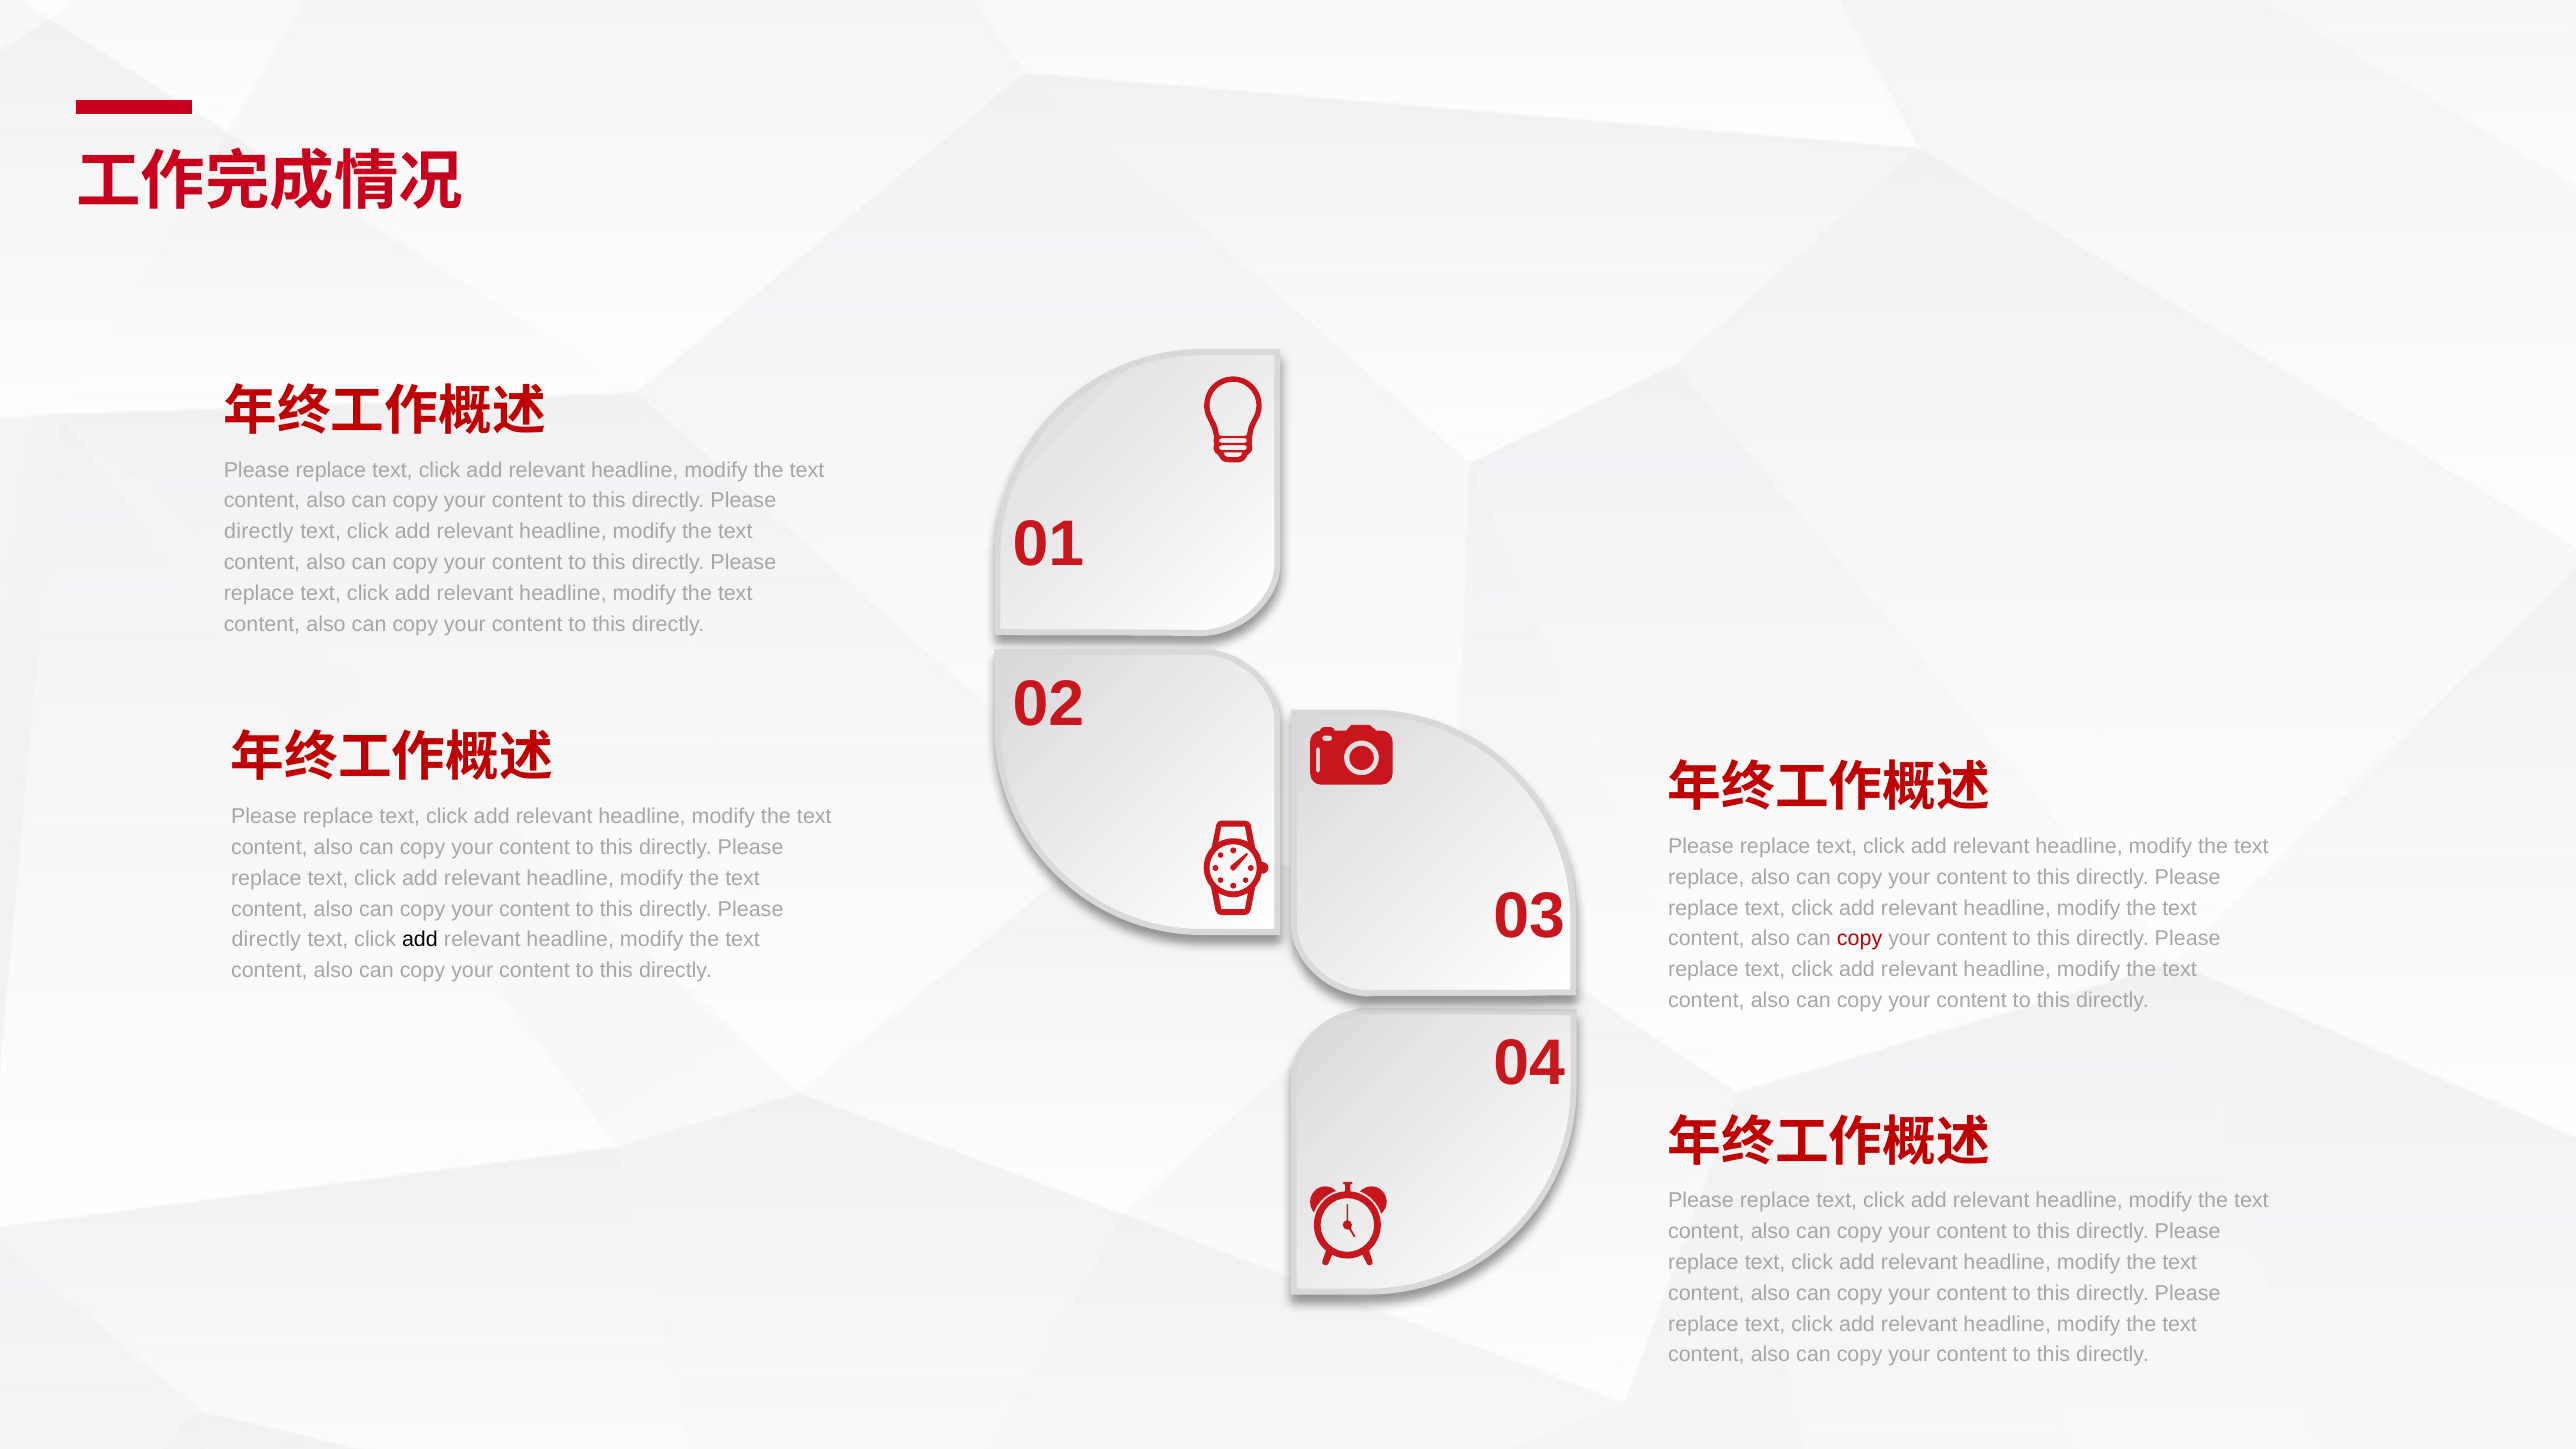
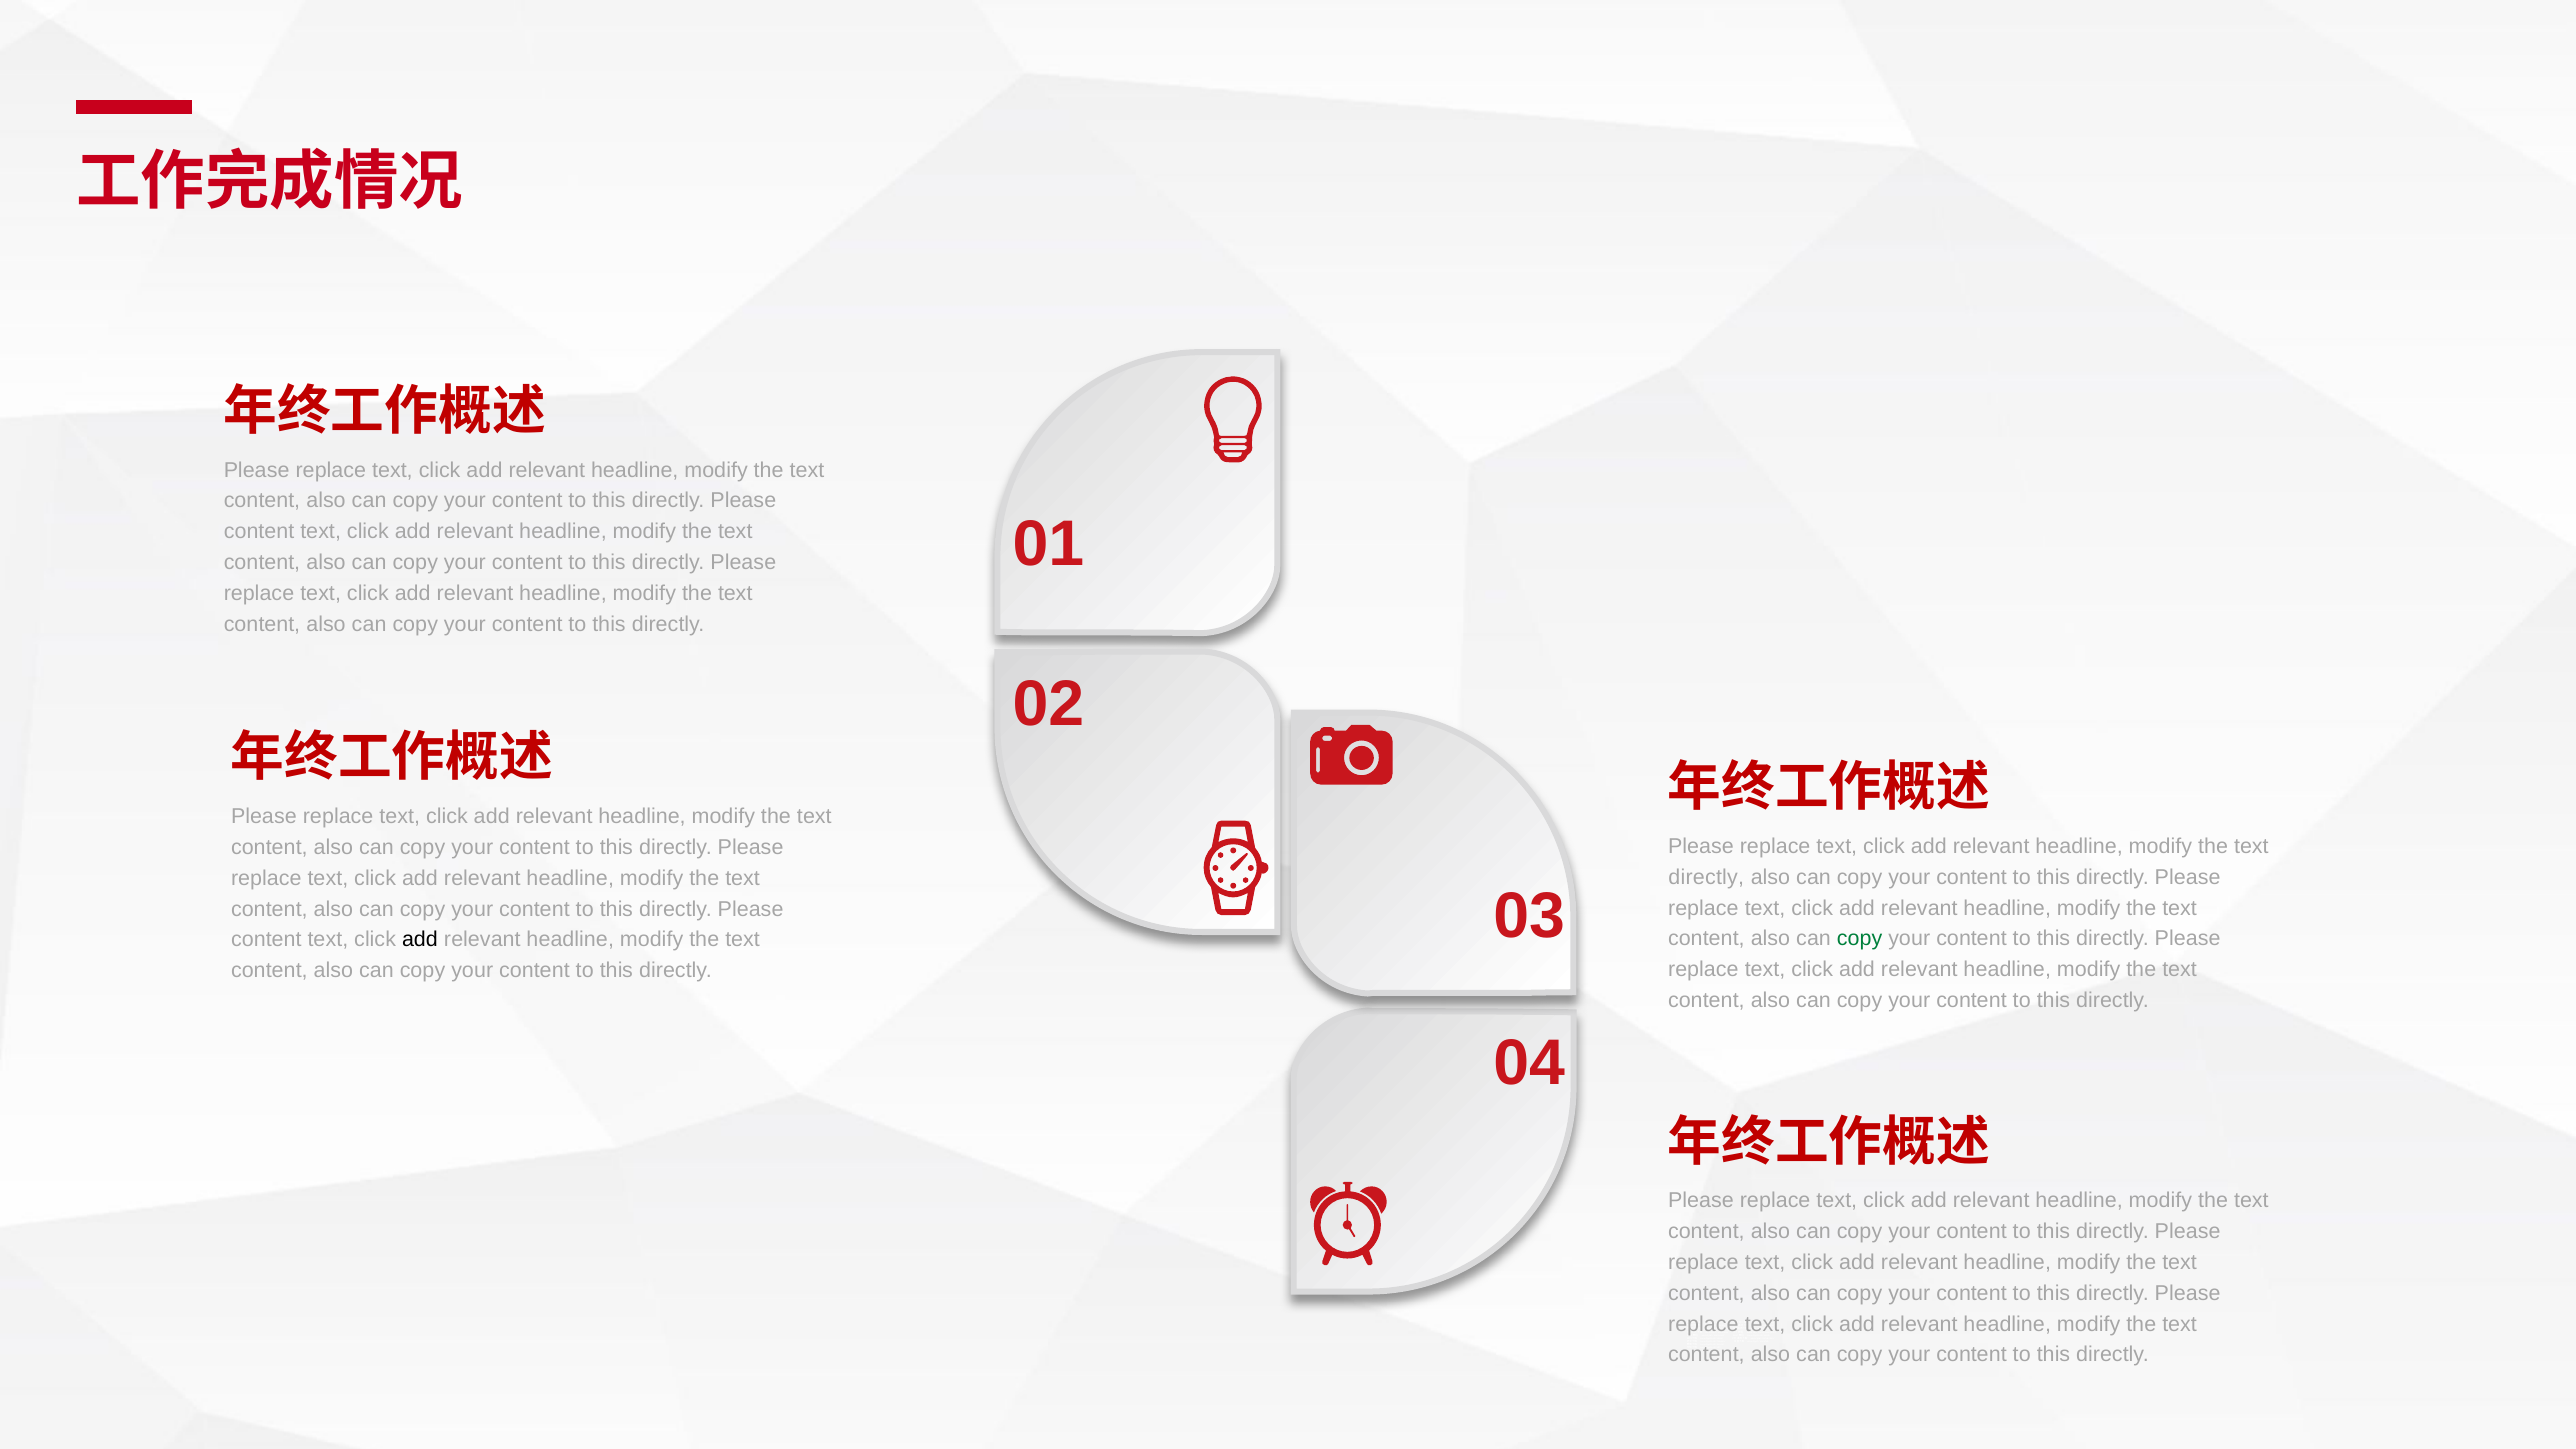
directly: directly -> content (259, 532)
replace: replace -> directly (1706, 877)
copy colour: red -> green (1860, 939)
directly: directly -> content (266, 940)
